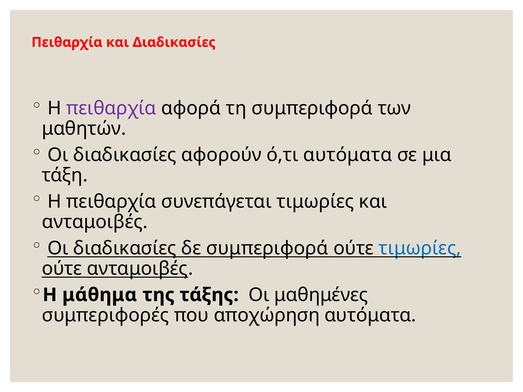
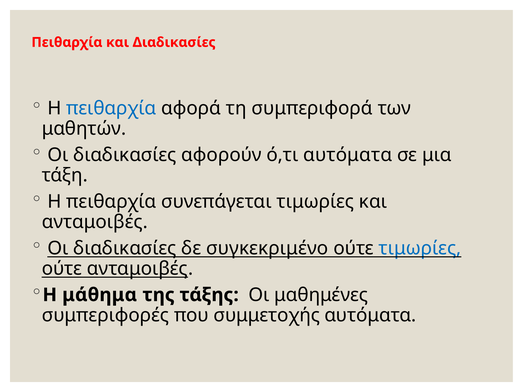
πειθαρχία colour: purple -> blue (111, 108)
δε συμπεριφορά: συμπεριφορά -> συγκεκριμένο (267, 248)
αποχώρηση: αποχώρηση -> συμμετοχής (267, 315)
